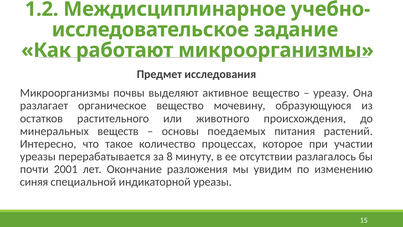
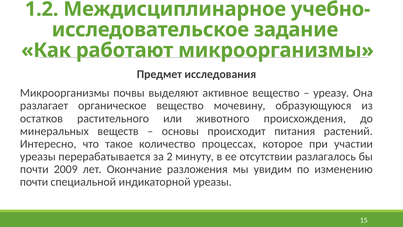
поедаемых: поедаемых -> происходит (237, 131)
8: 8 -> 2 (170, 156)
2001: 2001 -> 2009 (66, 169)
синяя: синяя -> почти (34, 182)
